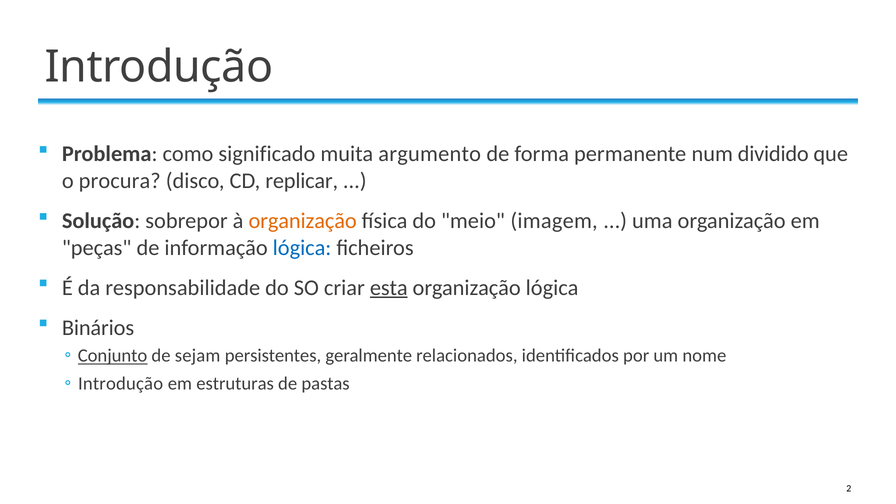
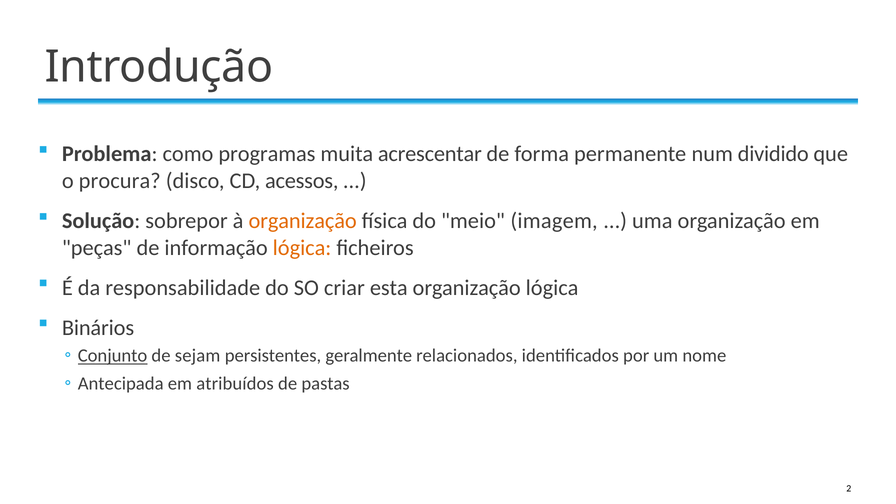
significado: significado -> programas (267, 154)
argumento: argumento -> acrescentar (430, 154)
replicar: replicar -> acessos (302, 181)
lógica colour: blue -> orange (302, 248)
esta underline: present -> none (389, 288)
Introdução: Introdução -> Antecipada (121, 384)
estruturas: estruturas -> atribuídos (235, 384)
